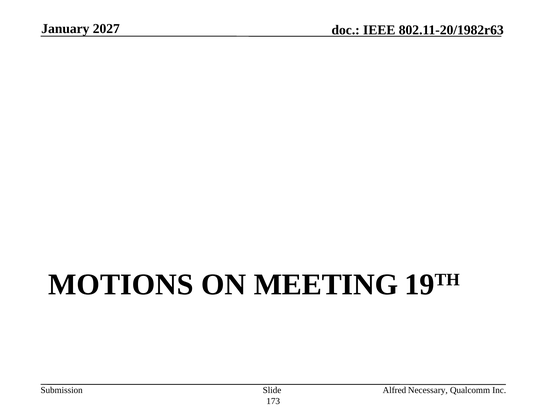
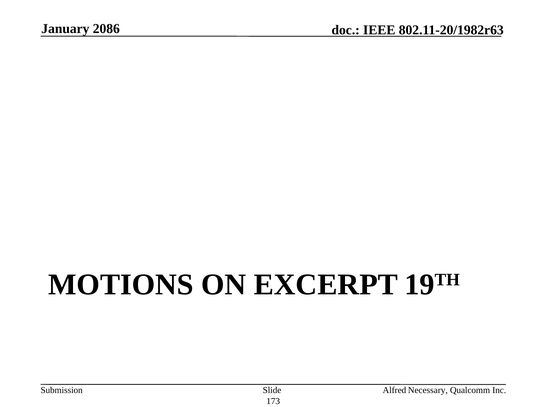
2027: 2027 -> 2086 (106, 29)
MEETING: MEETING -> EXCERPT (326, 284)
